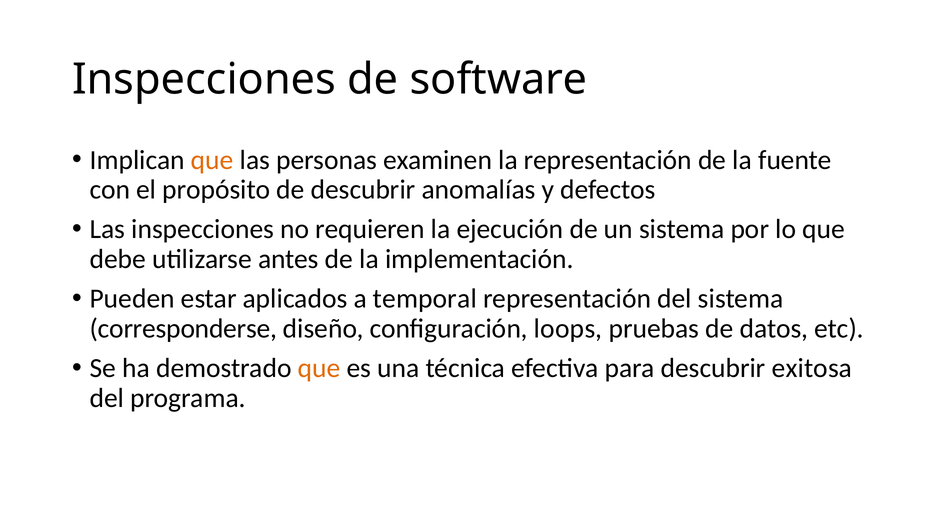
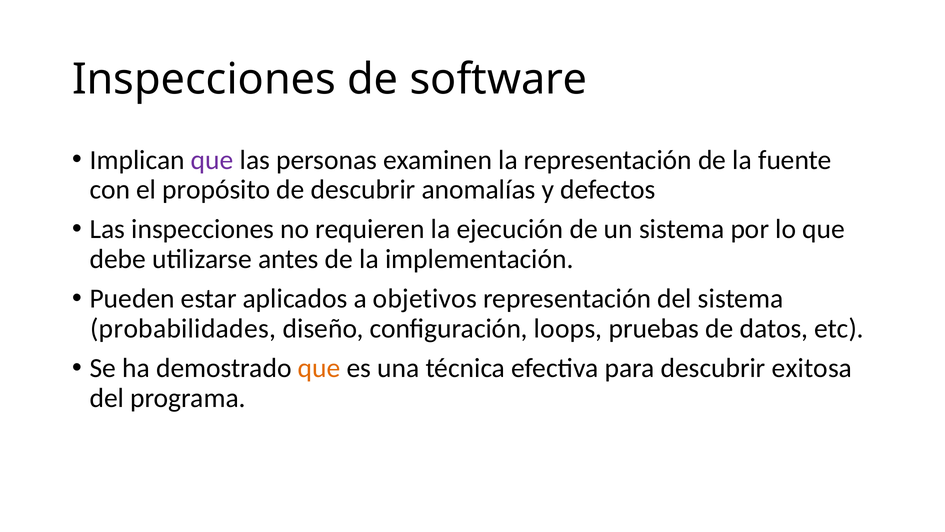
que colour: orange -> purple (212, 160)
temporal: temporal -> objetivos (425, 299)
corresponderse: corresponderse -> probabilidades (183, 328)
